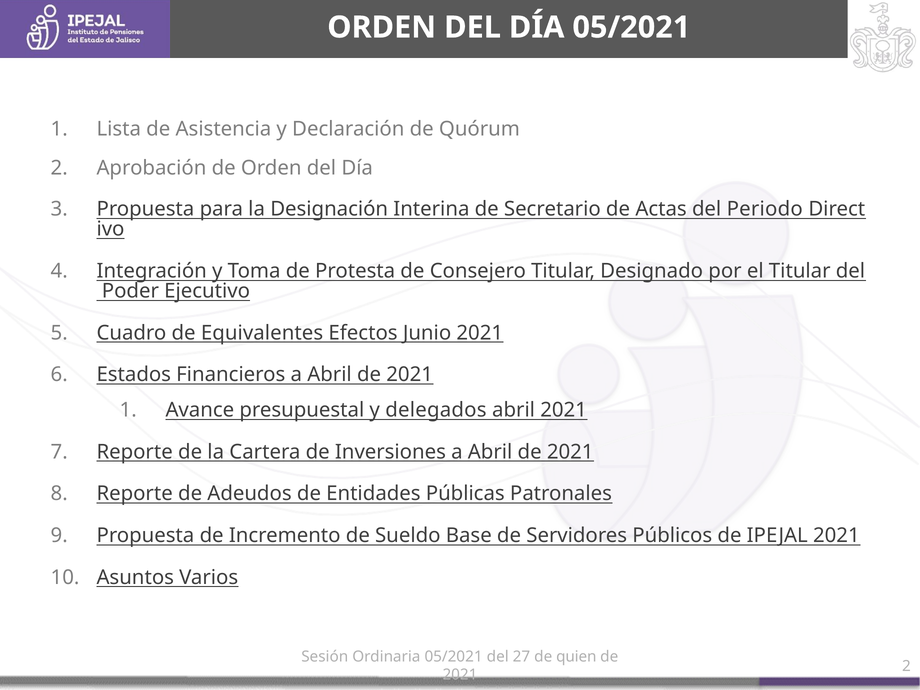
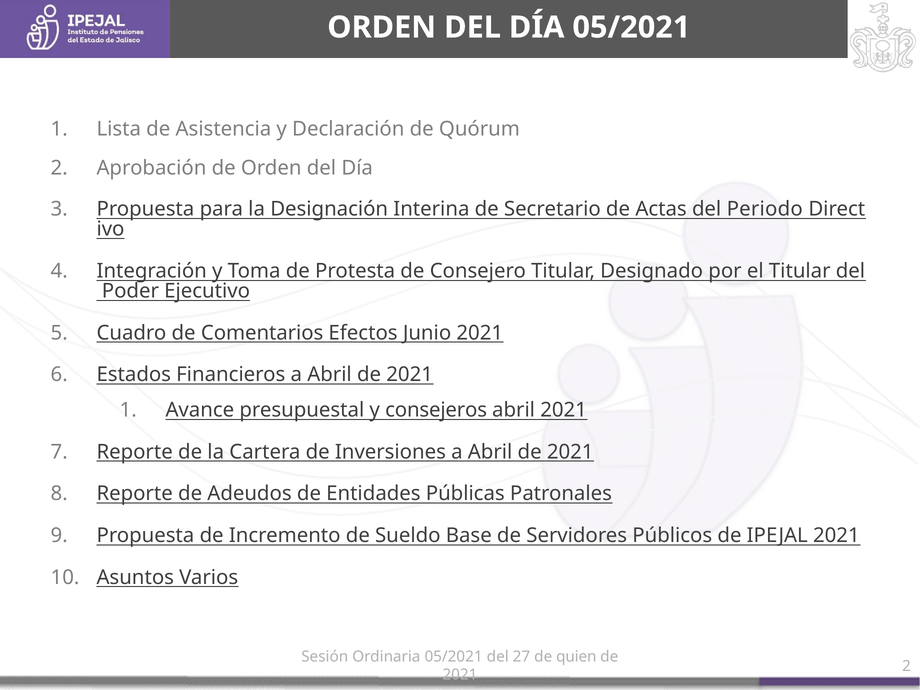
Equivalentes: Equivalentes -> Comentarios (262, 333)
delegados: delegados -> consejeros (436, 410)
